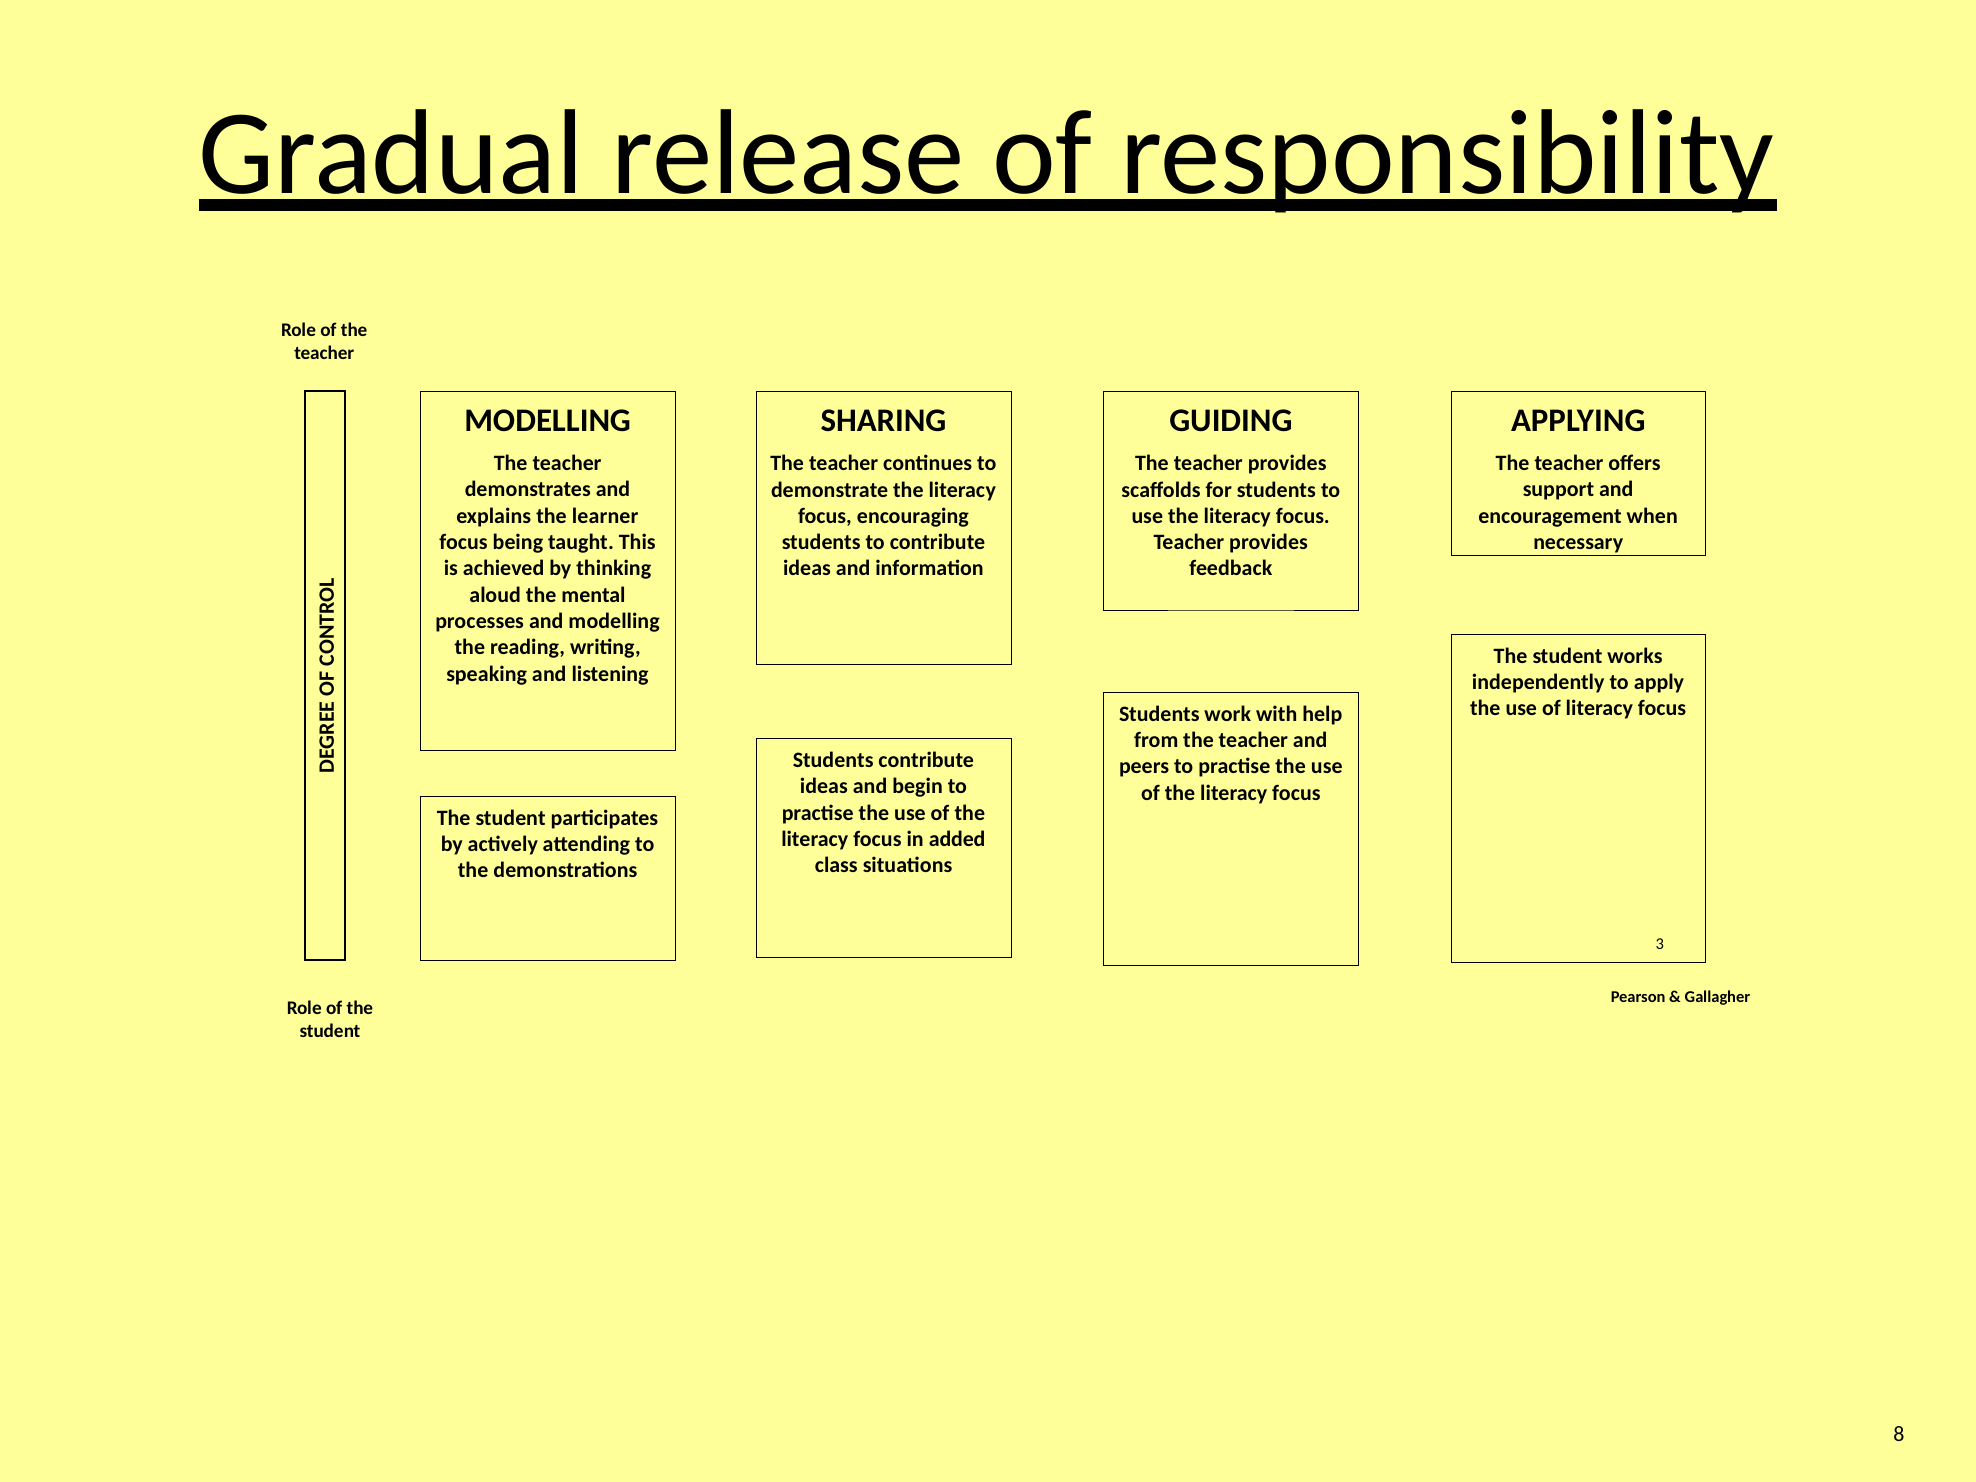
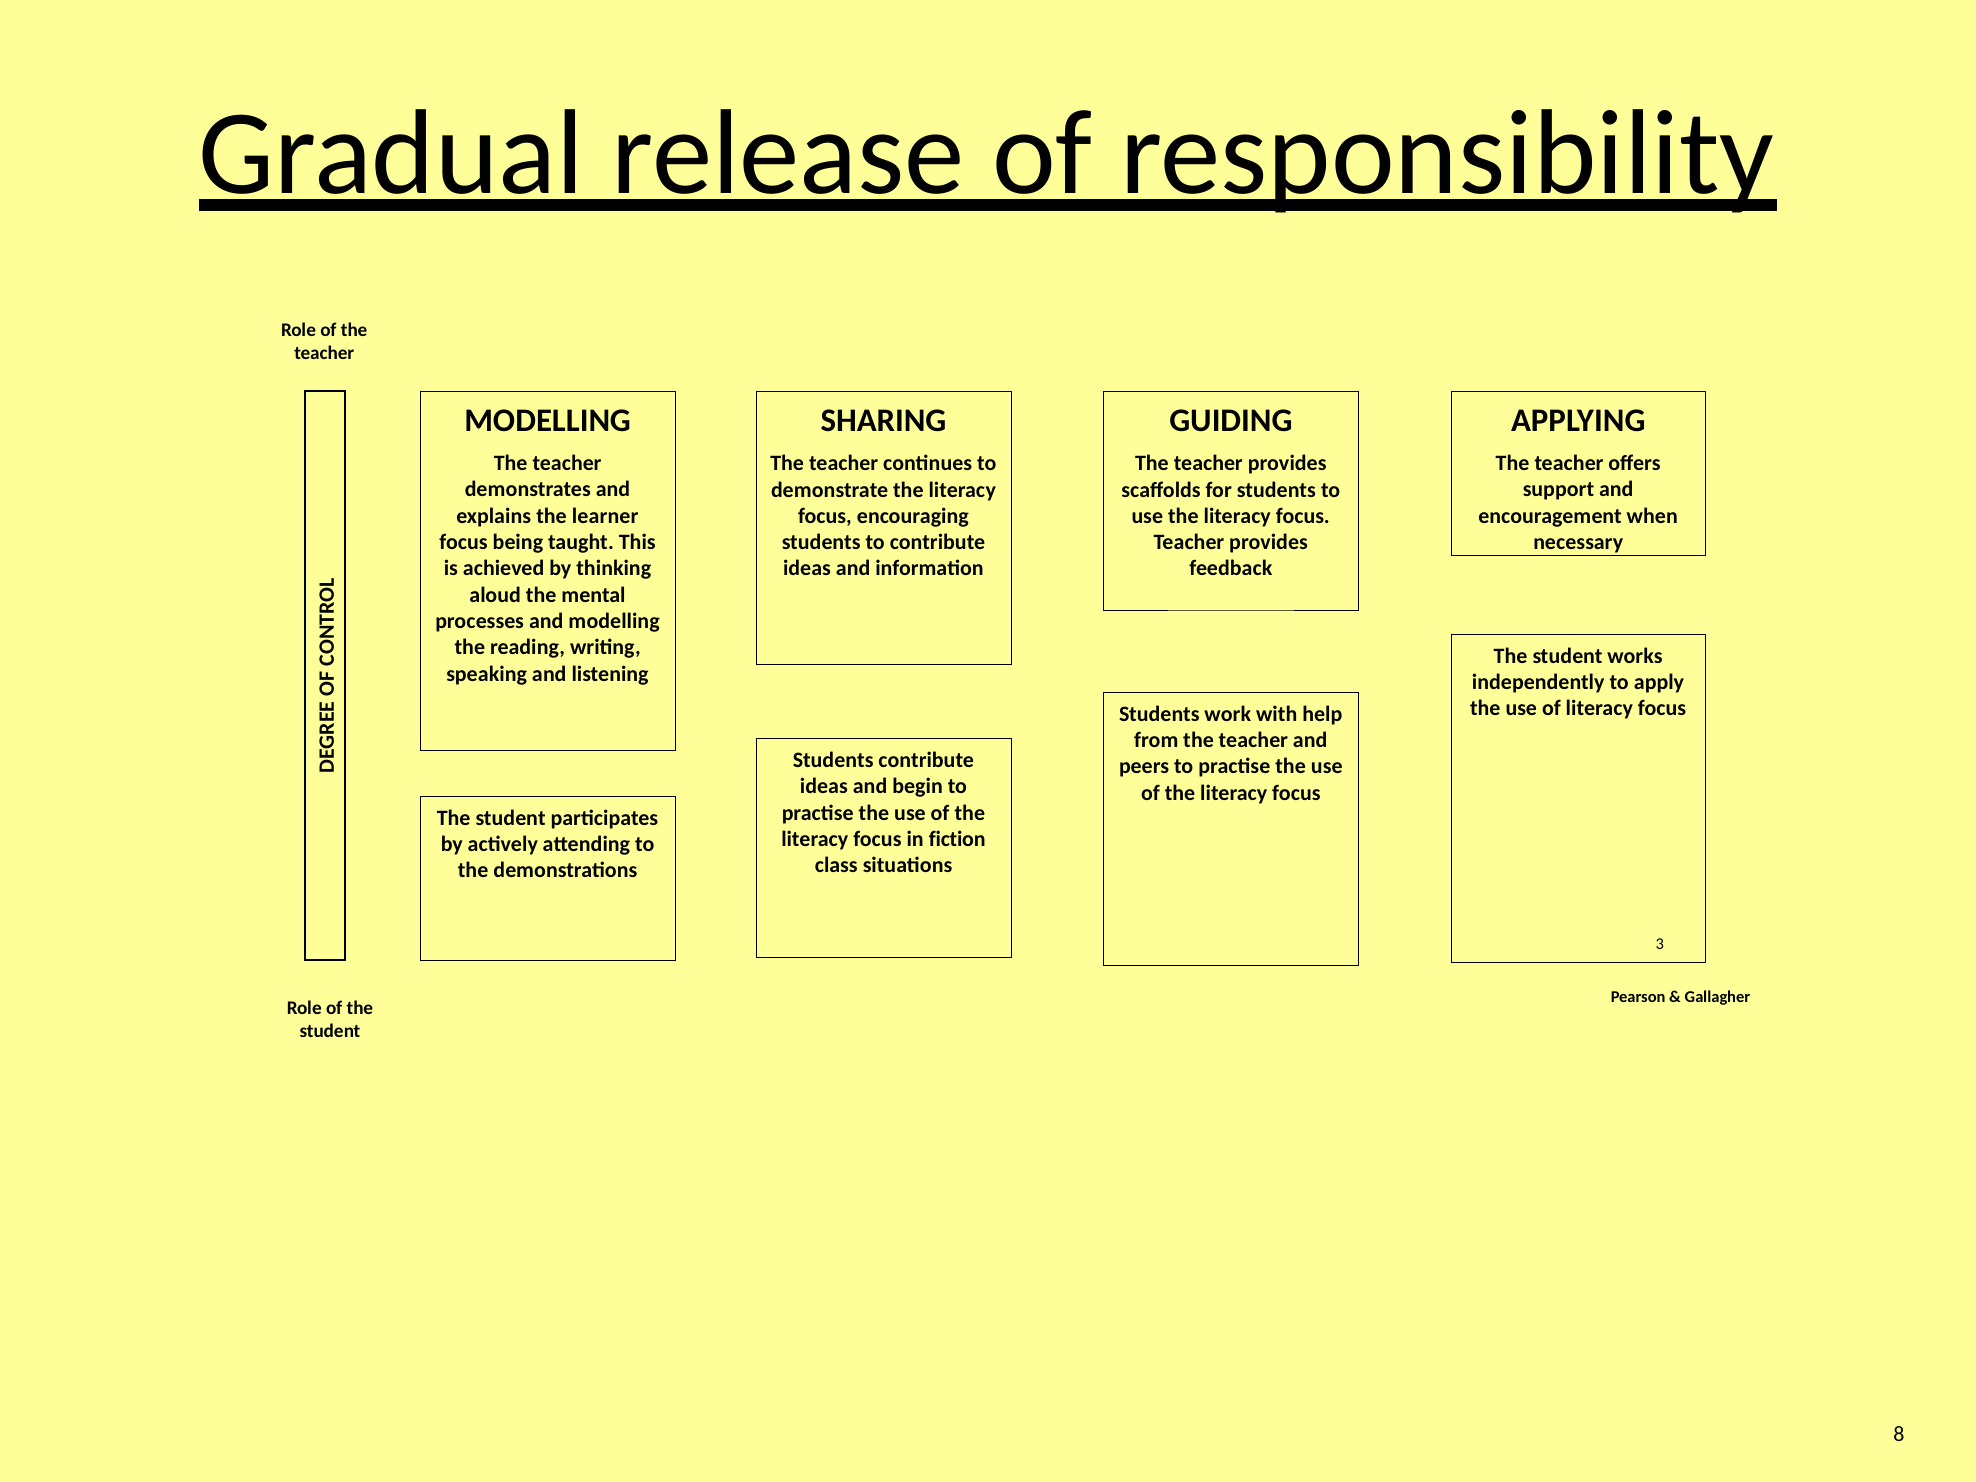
added: added -> fiction (957, 839)
